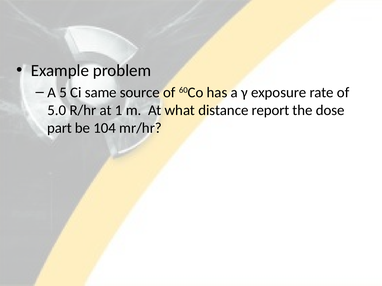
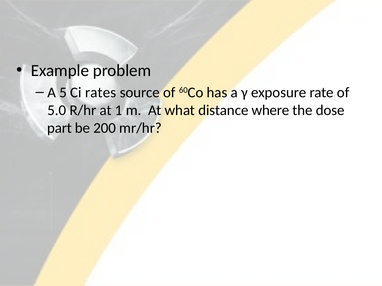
same: same -> rates (101, 93)
report: report -> where (270, 110)
104: 104 -> 200 (105, 128)
